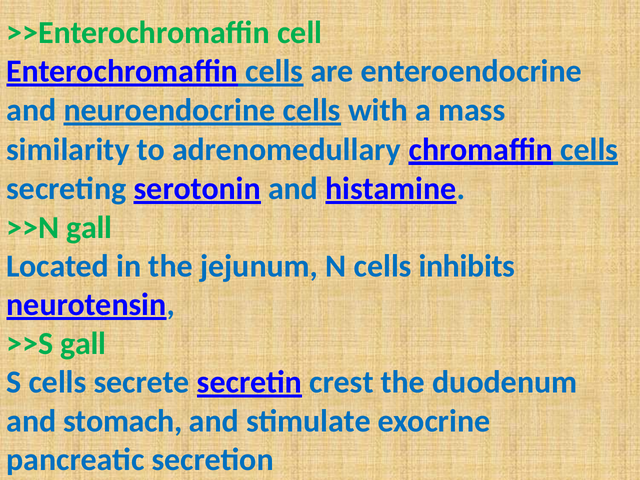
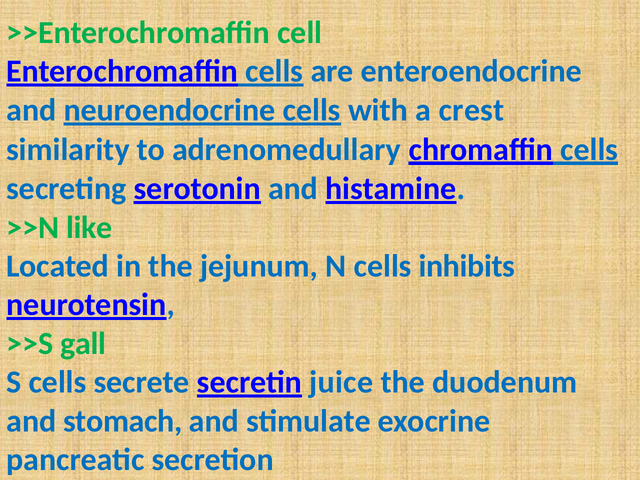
mass: mass -> crest (472, 110)
>>N gall: gall -> like (89, 228)
crest: crest -> juice (341, 382)
